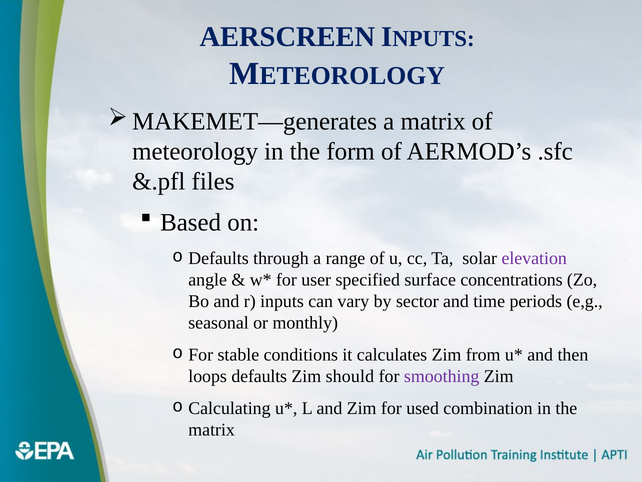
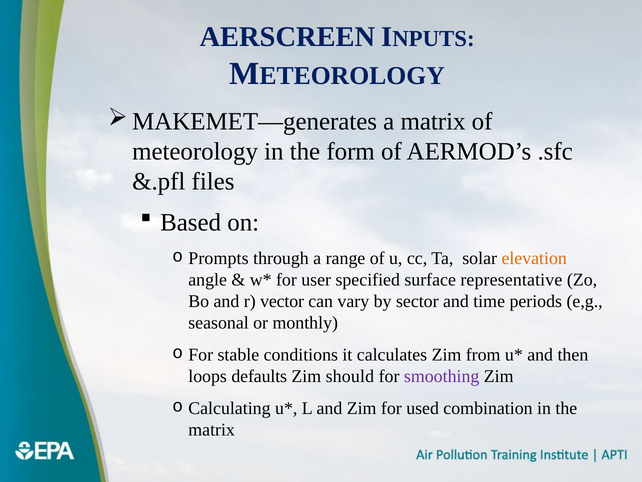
Defaults: Defaults -> Prompts (218, 258)
elevation colour: purple -> orange (534, 258)
concentrations: concentrations -> representative (511, 280)
inputs: inputs -> vector (282, 301)
